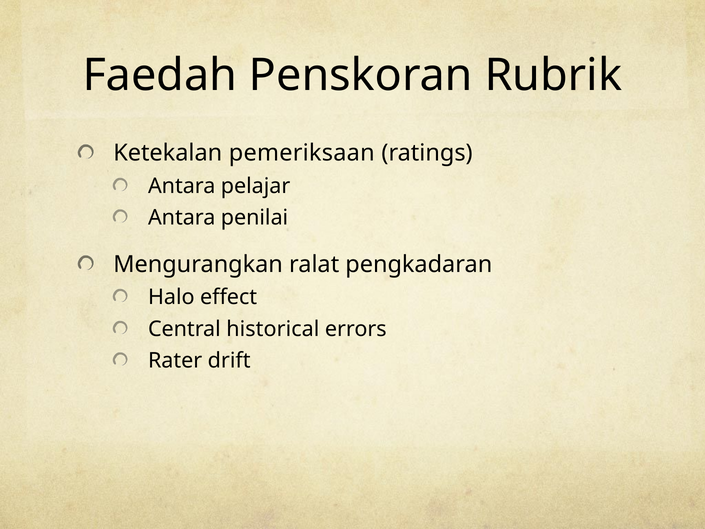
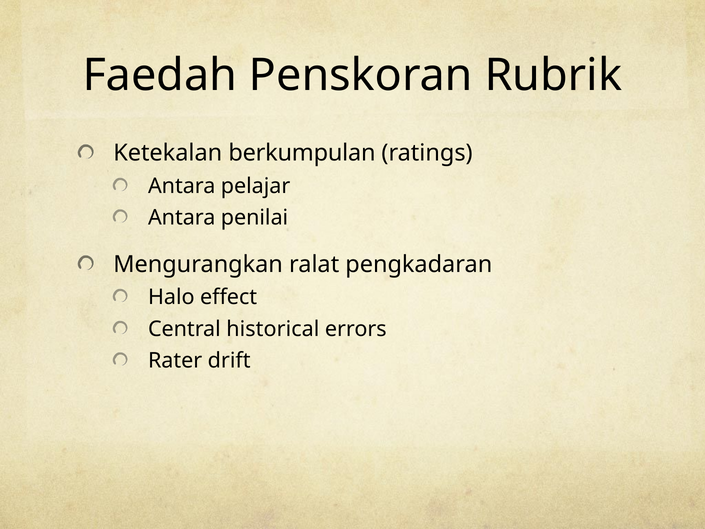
pemeriksaan: pemeriksaan -> berkumpulan (302, 153)
